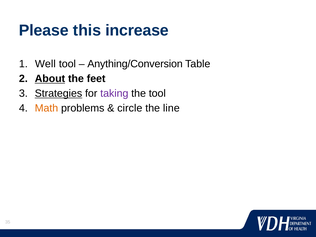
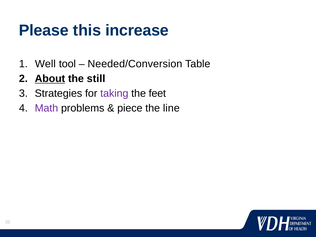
Anything/Conversion: Anything/Conversion -> Needed/Conversion (135, 64)
feet: feet -> still (96, 79)
Strategies underline: present -> none (58, 93)
the tool: tool -> feet (157, 93)
Math colour: orange -> purple (46, 108)
circle: circle -> piece (130, 108)
